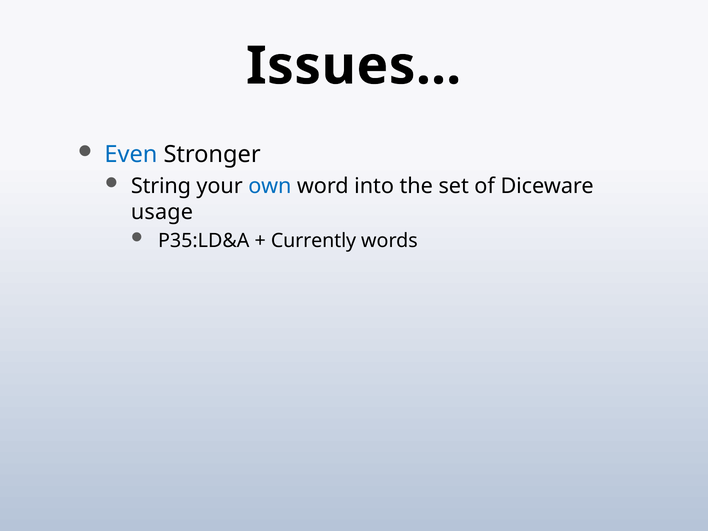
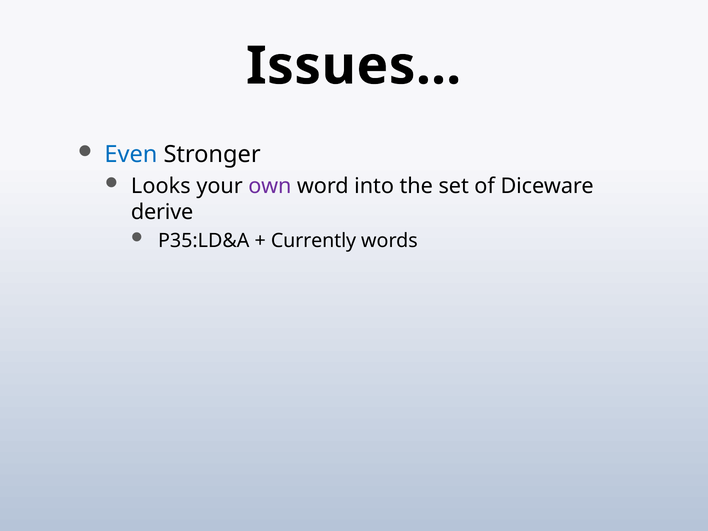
String: String -> Looks (161, 186)
own colour: blue -> purple (270, 186)
usage: usage -> derive (162, 212)
